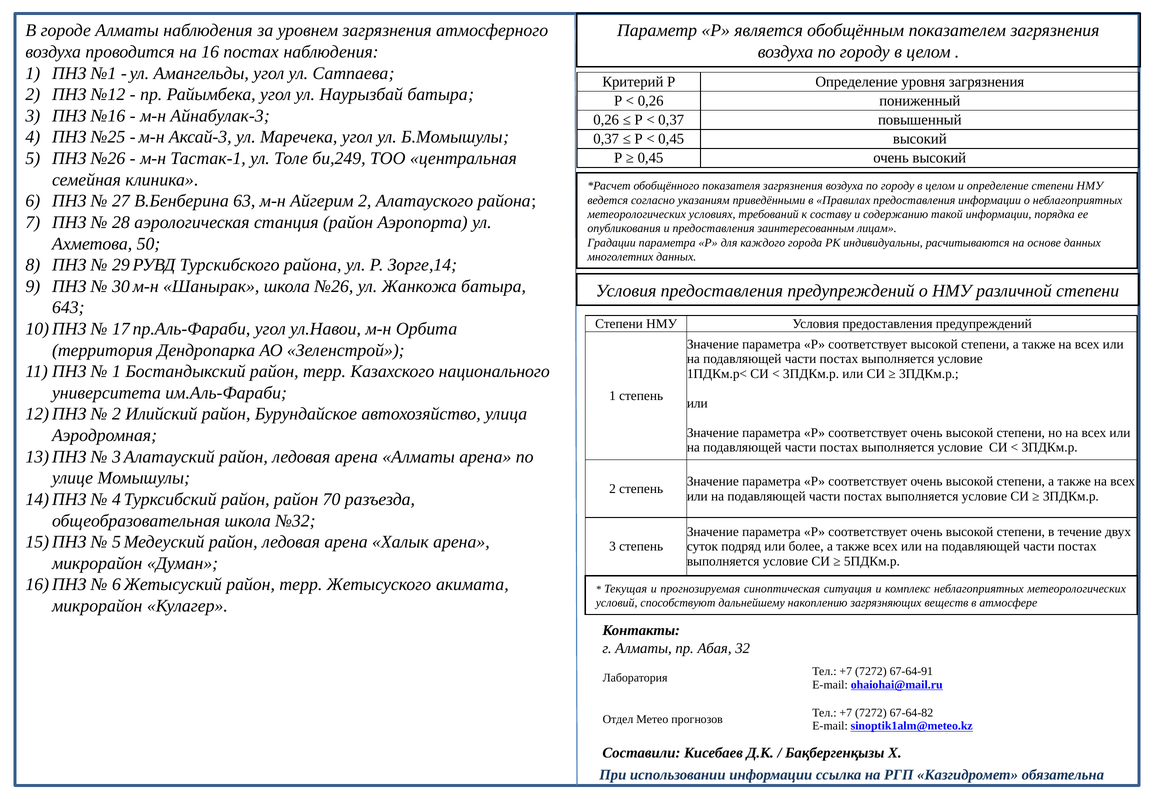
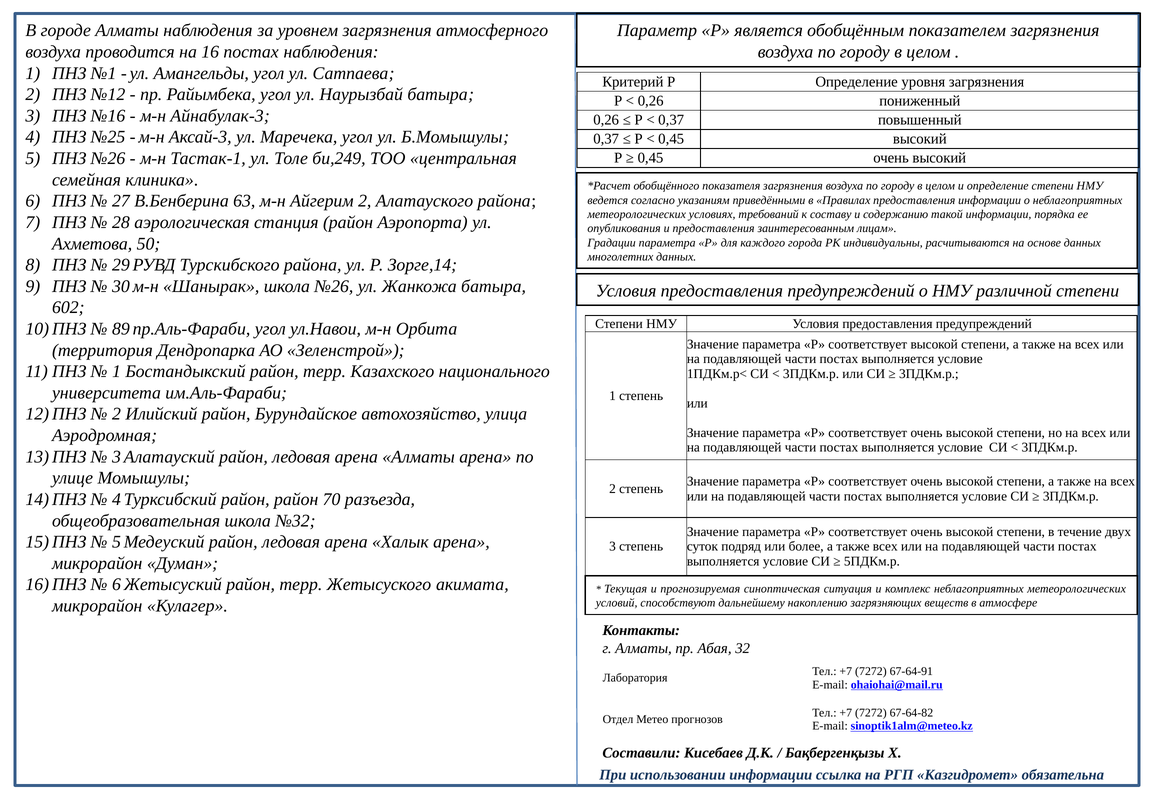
643: 643 -> 602 (68, 308)
17: 17 -> 89 (121, 329)
